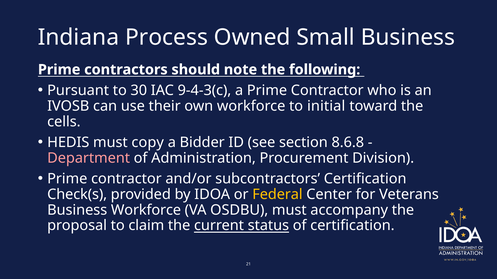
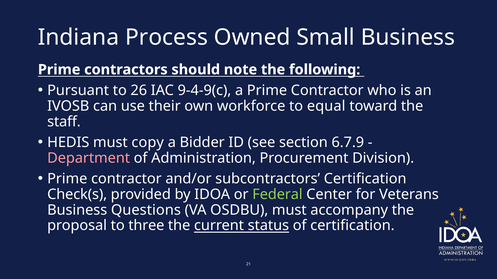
30: 30 -> 26 (139, 91)
9-4-3(c: 9-4-3(c -> 9-4-9(c (204, 91)
initial: initial -> equal (326, 106)
cells: cells -> staff (64, 122)
8.6.8: 8.6.8 -> 6.7.9 (348, 143)
Federal colour: yellow -> light green (277, 195)
Business Workforce: Workforce -> Questions (146, 210)
claim: claim -> three (146, 226)
